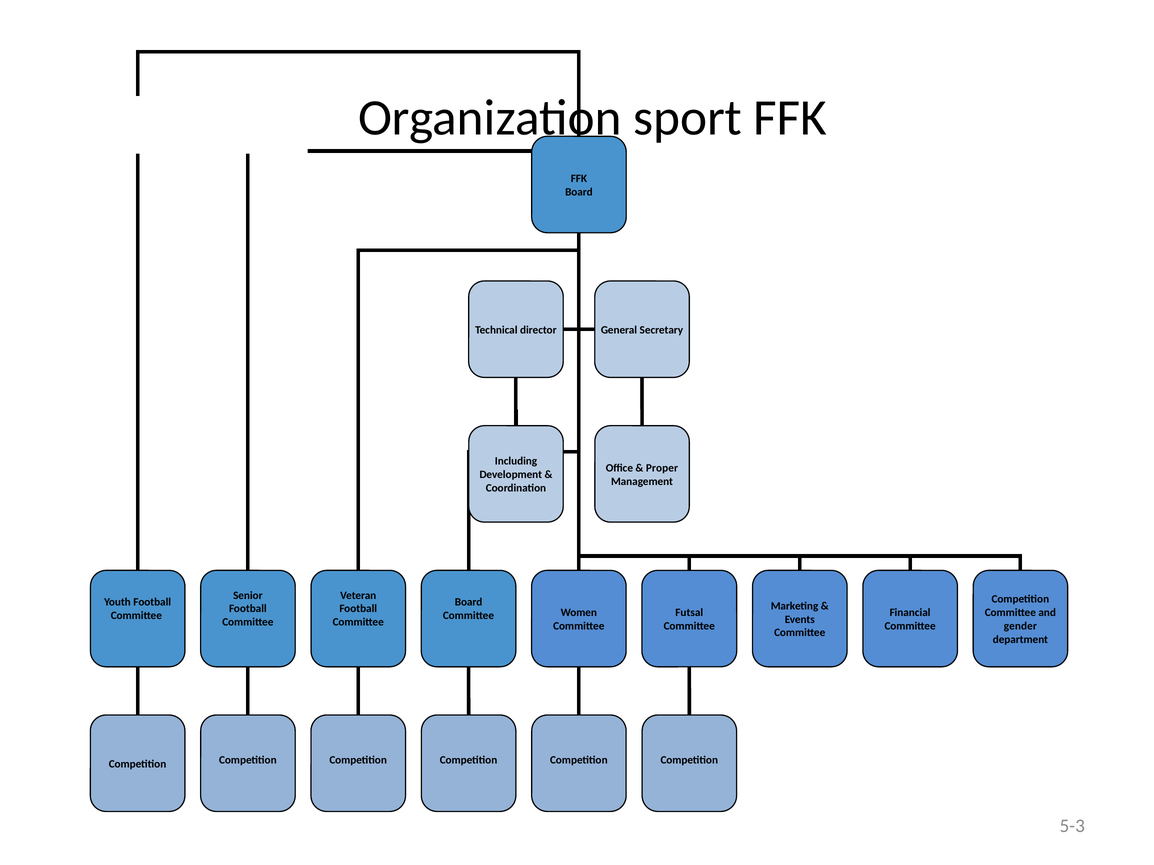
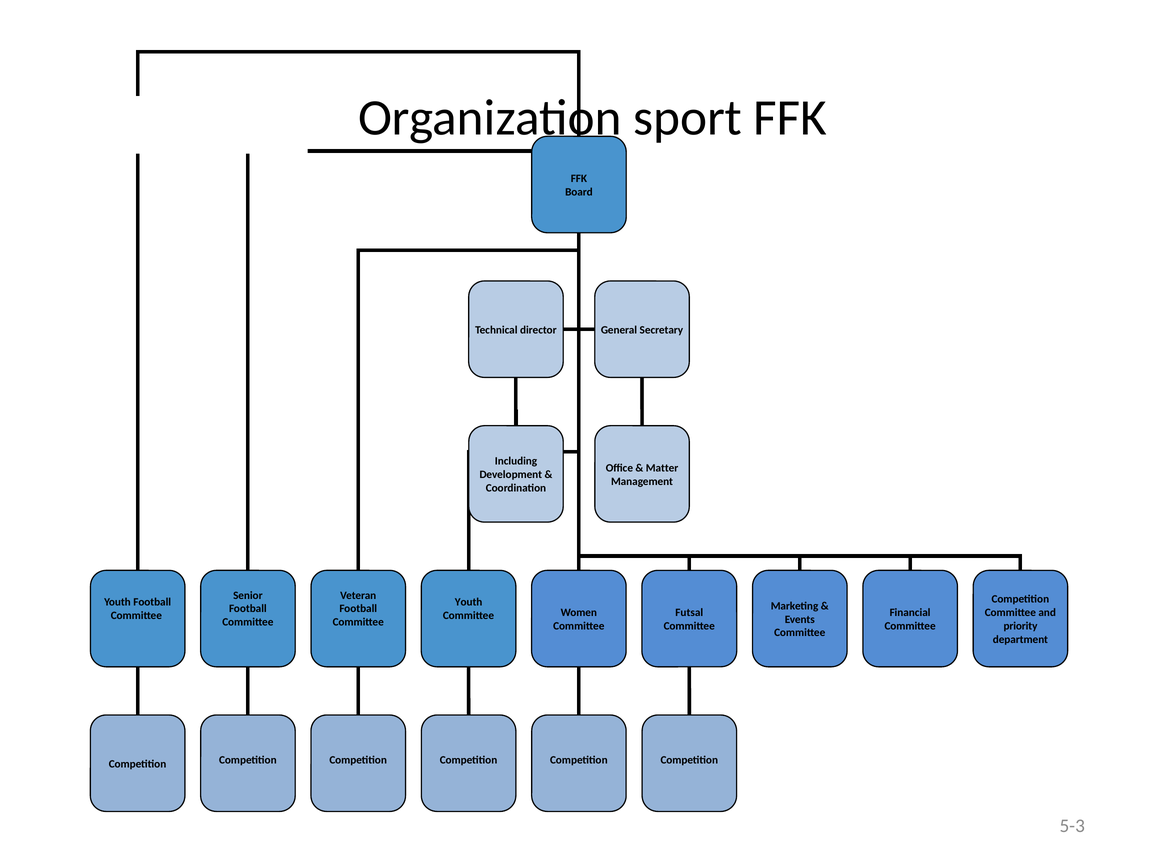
Proper: Proper -> Matter (662, 468)
Board: Board -> Youth (469, 602)
gender: gender -> priority (1020, 626)
